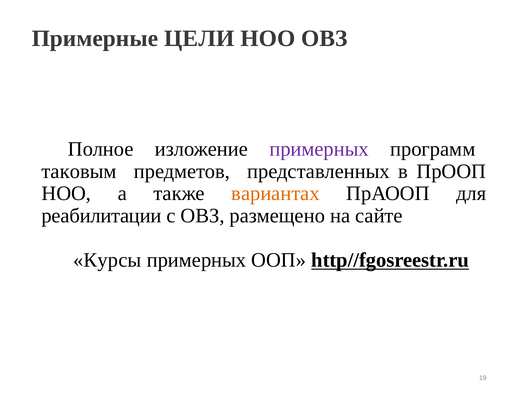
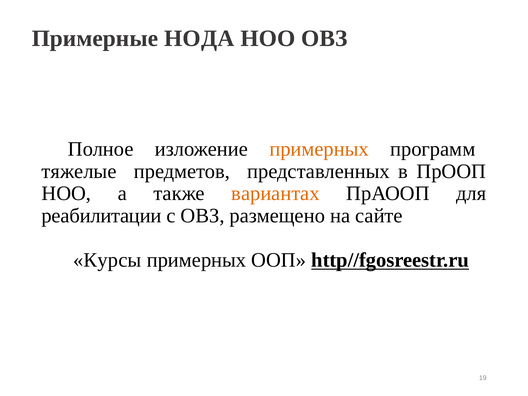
ЦЕЛИ: ЦЕЛИ -> НОДА (199, 39)
примерных colour: purple -> orange (319, 149)
таковым: таковым -> тяжелые (79, 171)
